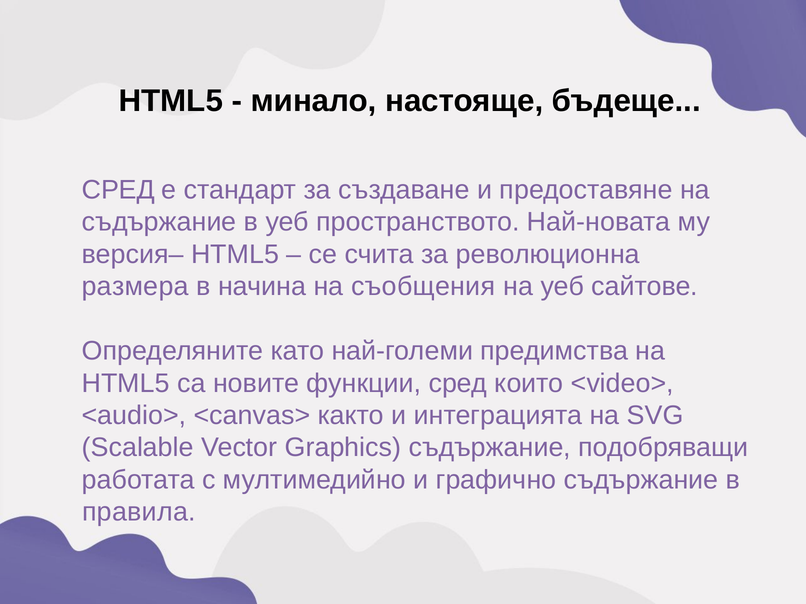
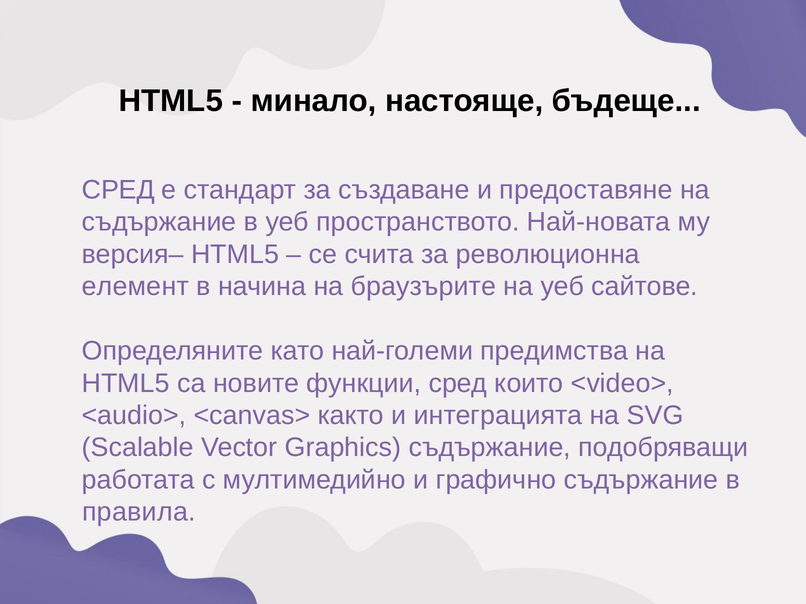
размера: размера -> елемент (135, 287)
съобщения: съобщения -> браузърите (423, 287)
